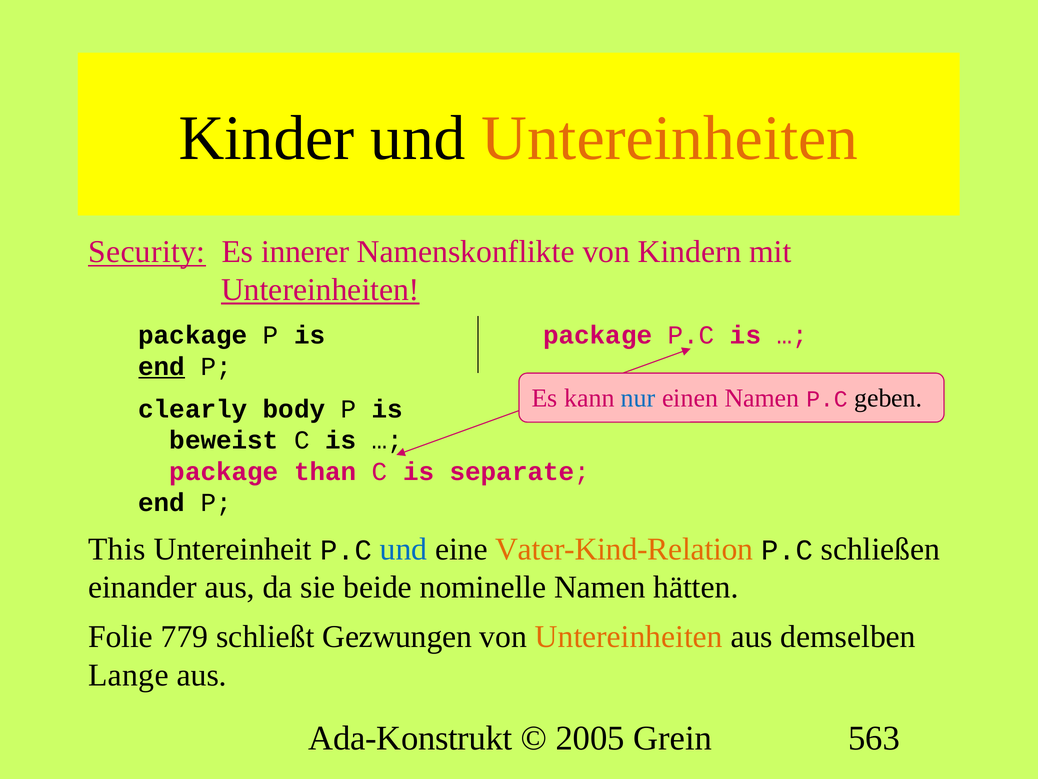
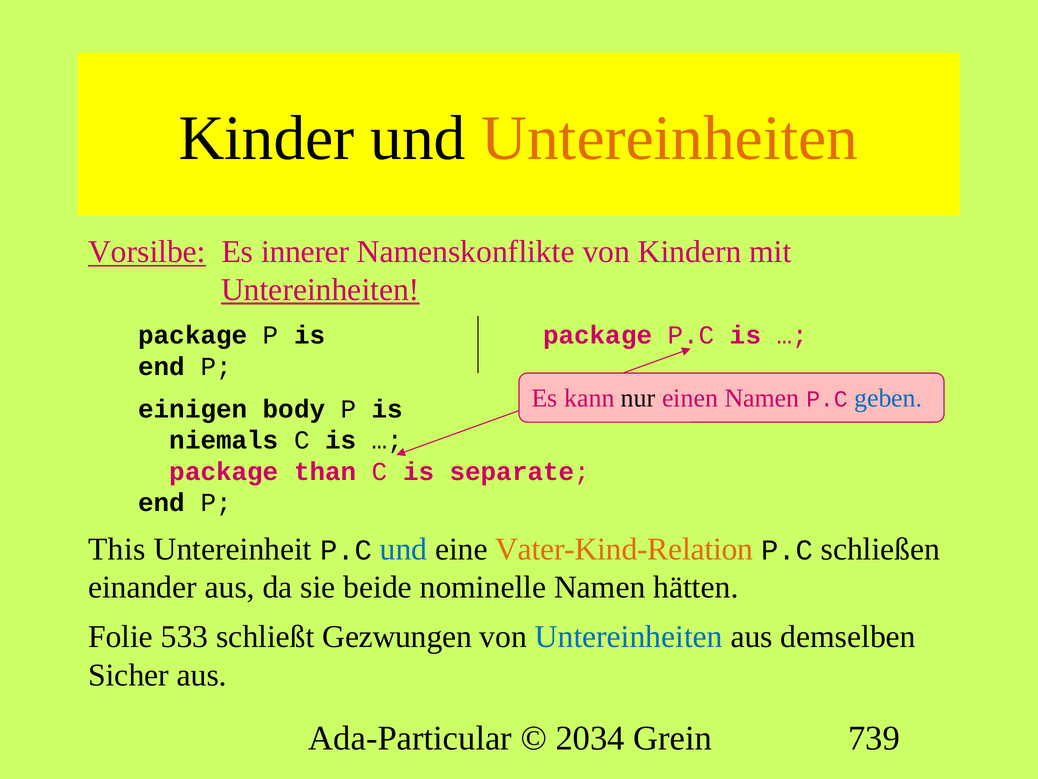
Security: Security -> Vorsilbe (147, 251)
end underline: present -> none (162, 366)
nur colour: blue -> black (638, 398)
geben colour: black -> blue (888, 398)
clearly: clearly -> einigen (193, 409)
beweist: beweist -> niemals (224, 440)
779: 779 -> 533 (185, 637)
Untereinheiten colour: orange -> blue (629, 637)
Lange: Lange -> Sicher (129, 675)
Ada-Konstrukt: Ada-Konstrukt -> Ada-Particular (410, 738)
2005: 2005 -> 2034 (590, 738)
563: 563 -> 739 (874, 738)
